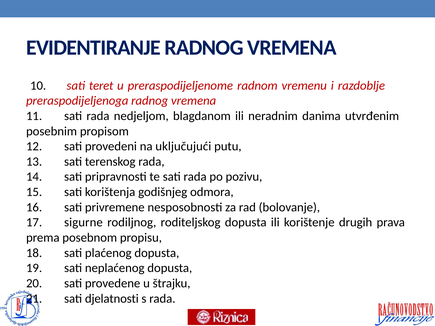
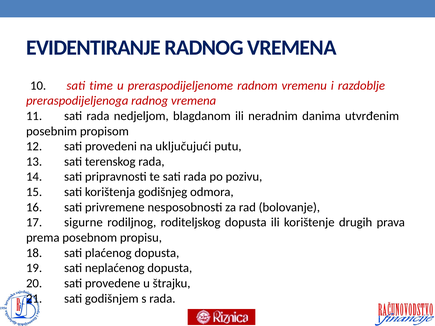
teret: teret -> time (101, 86)
djelatnosti: djelatnosti -> godišnjem (112, 299)
